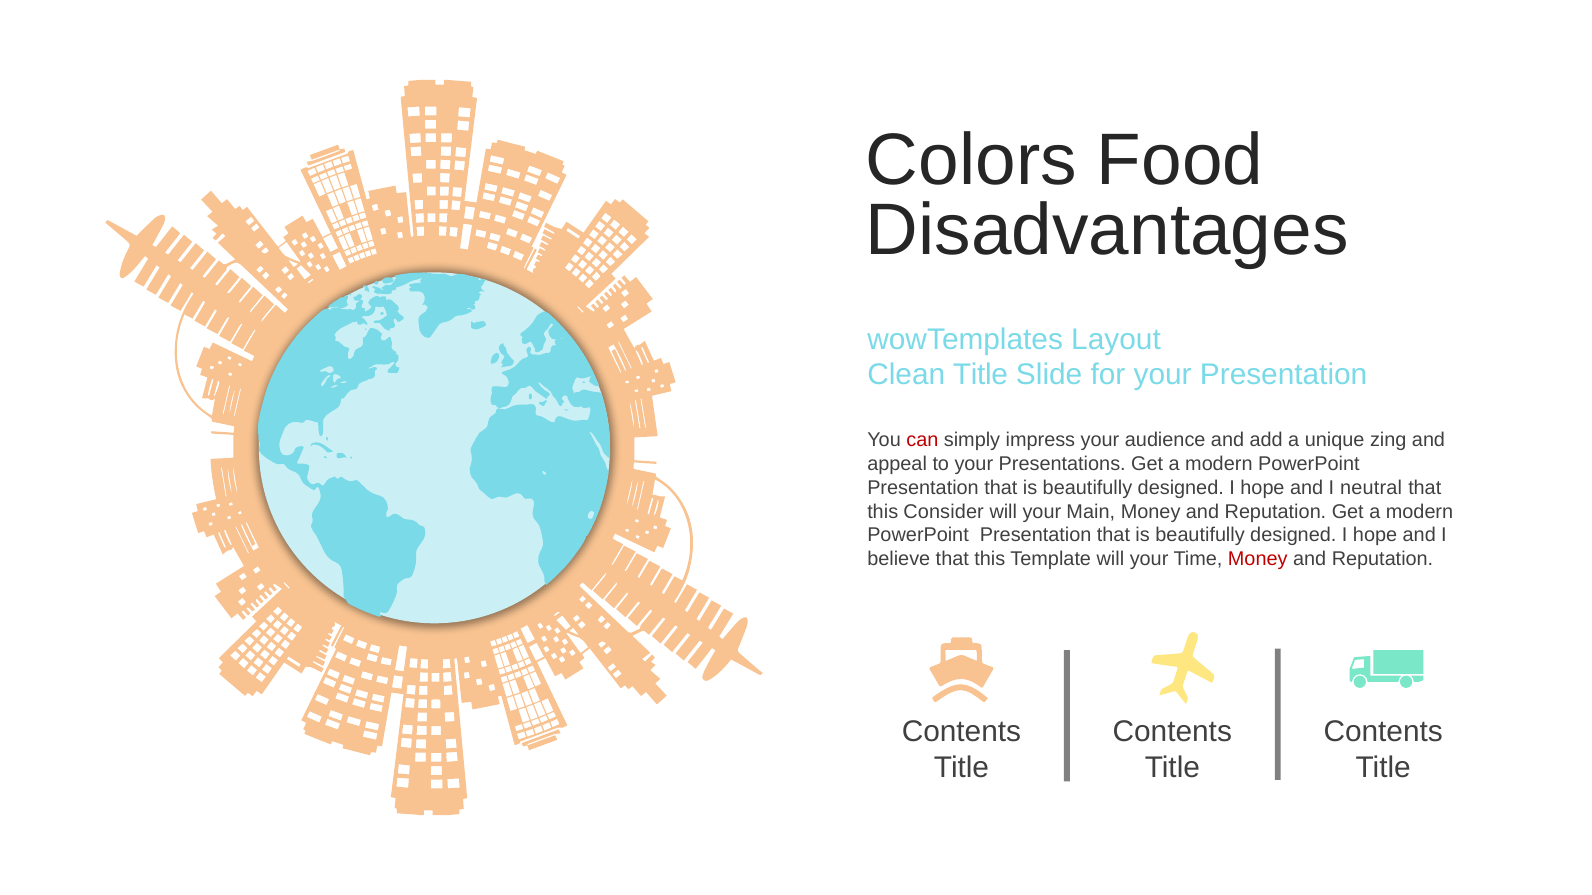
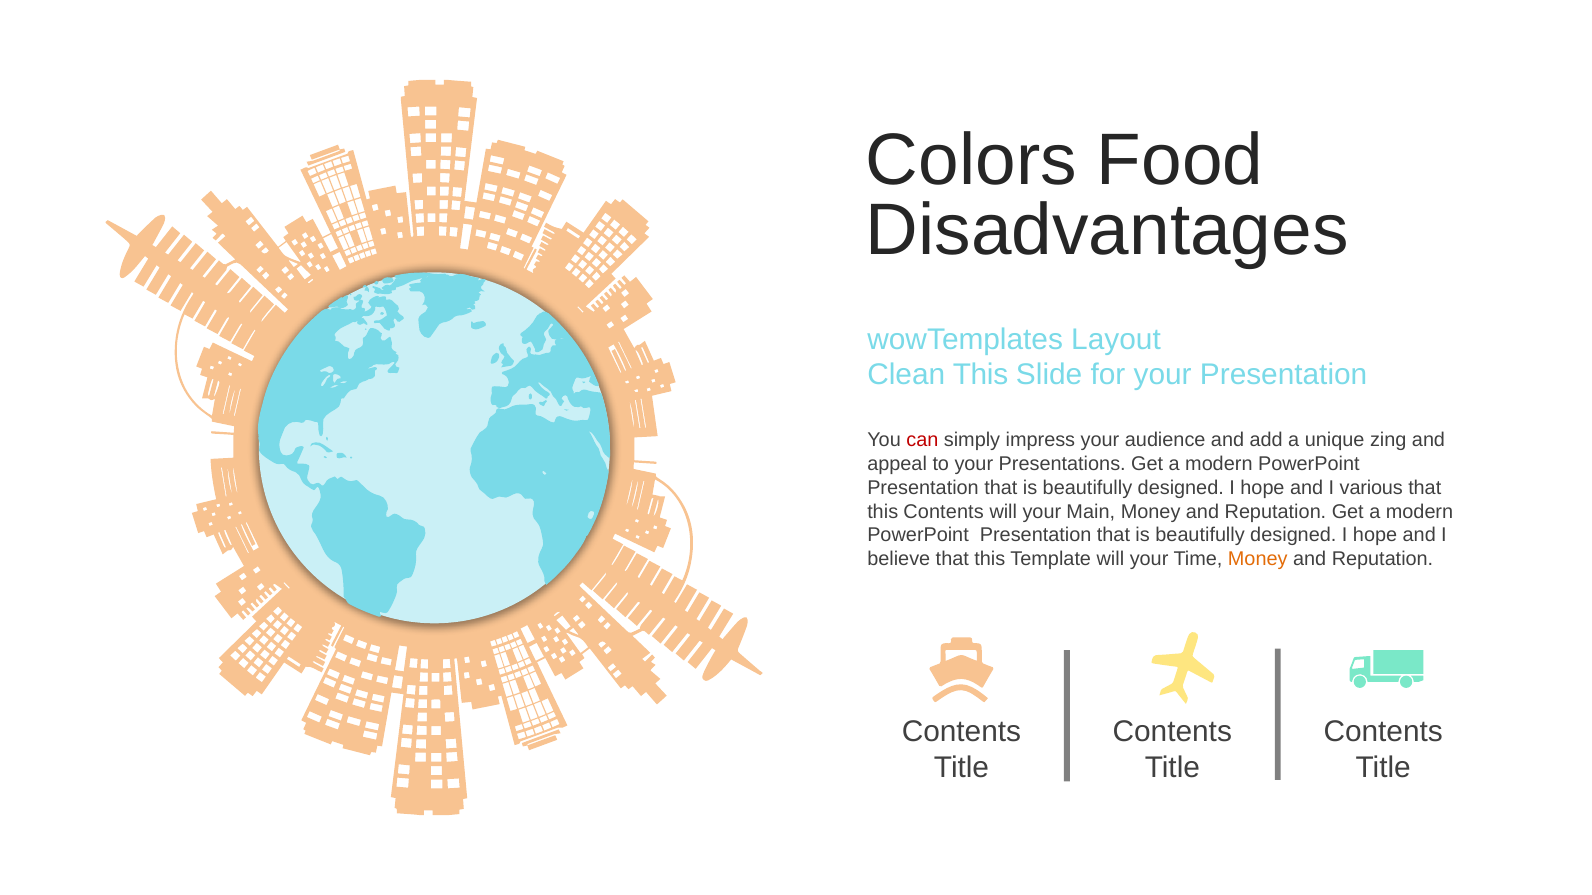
Clean Title: Title -> This (980, 375)
neutral: neutral -> various (1371, 488)
this Consider: Consider -> Contents (944, 512)
Money colour: red -> orange (1258, 560)
